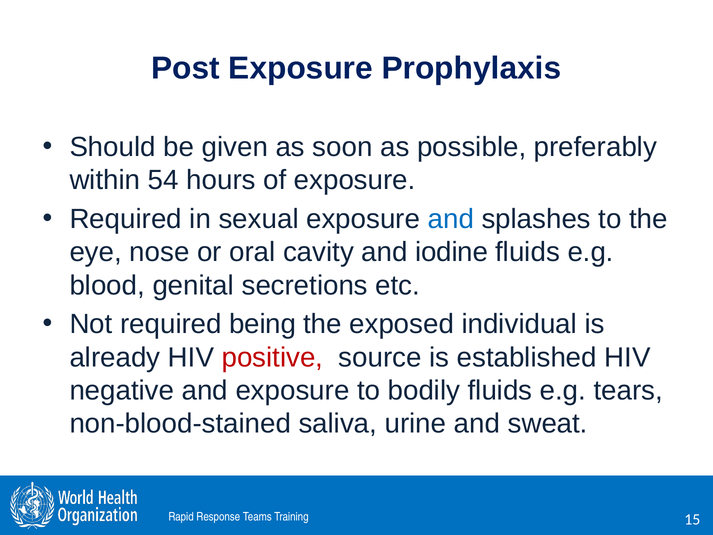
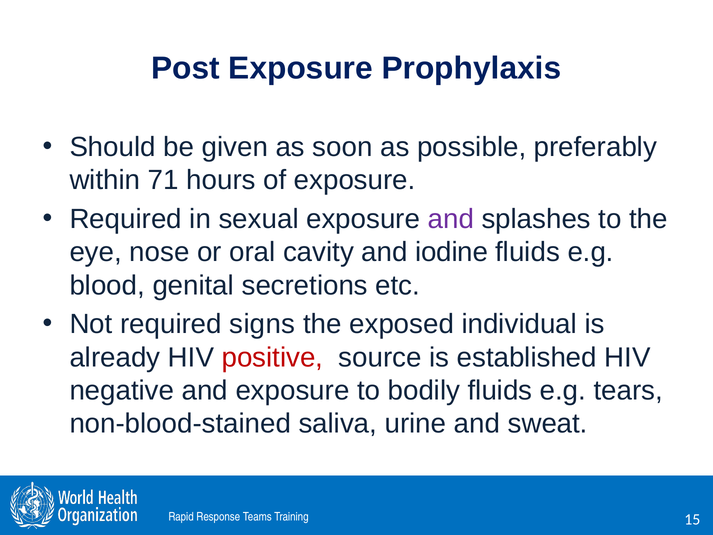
54: 54 -> 71 (163, 180)
and colour: blue -> purple (451, 219)
being: being -> signs (262, 324)
